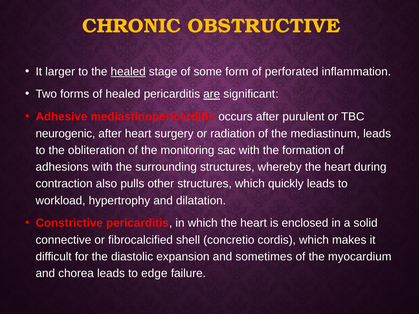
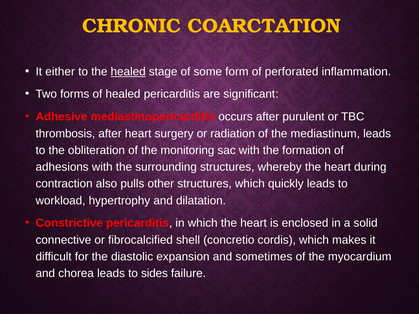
OBSTRUCTIVE: OBSTRUCTIVE -> COARCTATION (264, 26)
larger: larger -> either (60, 72)
are underline: present -> none (212, 94)
neurogenic: neurogenic -> thrombosis (65, 134)
edge: edge -> sides (154, 274)
